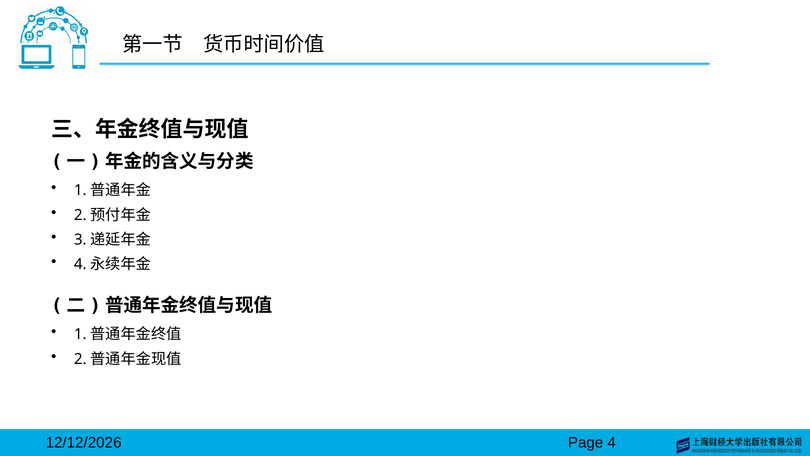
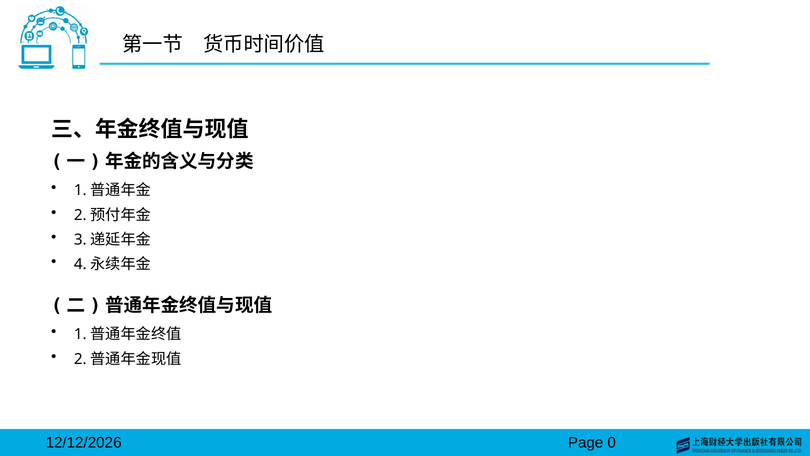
4: 4 -> 0 (612, 442)
